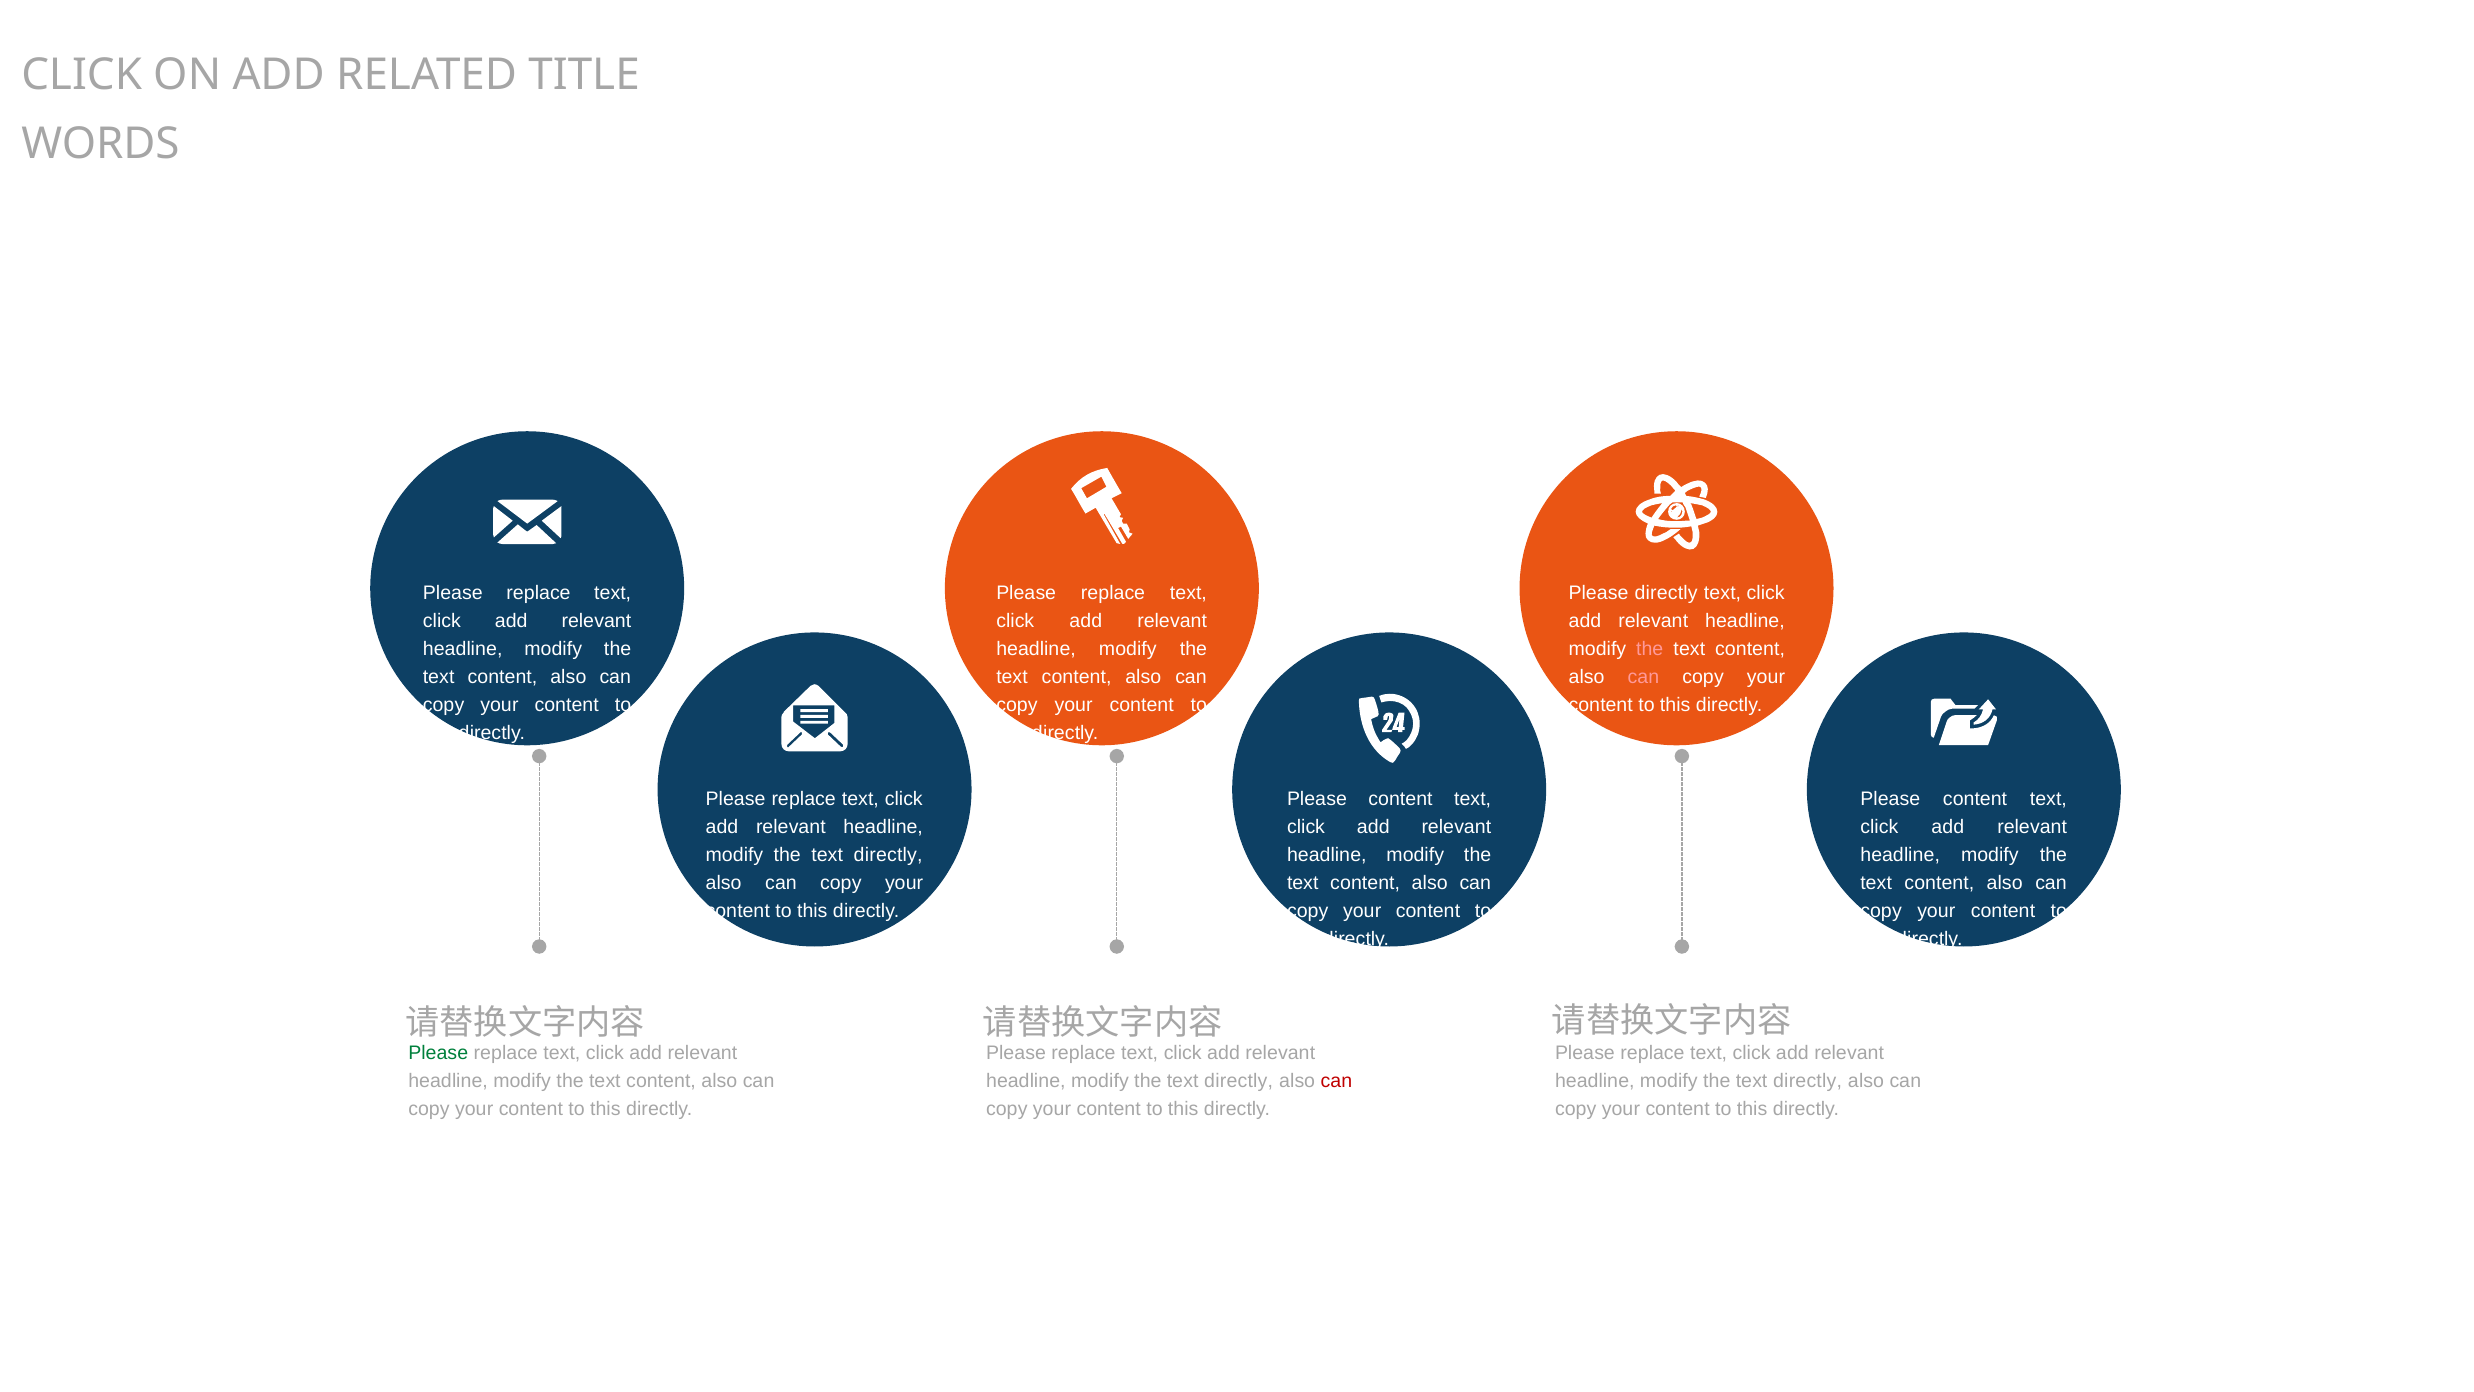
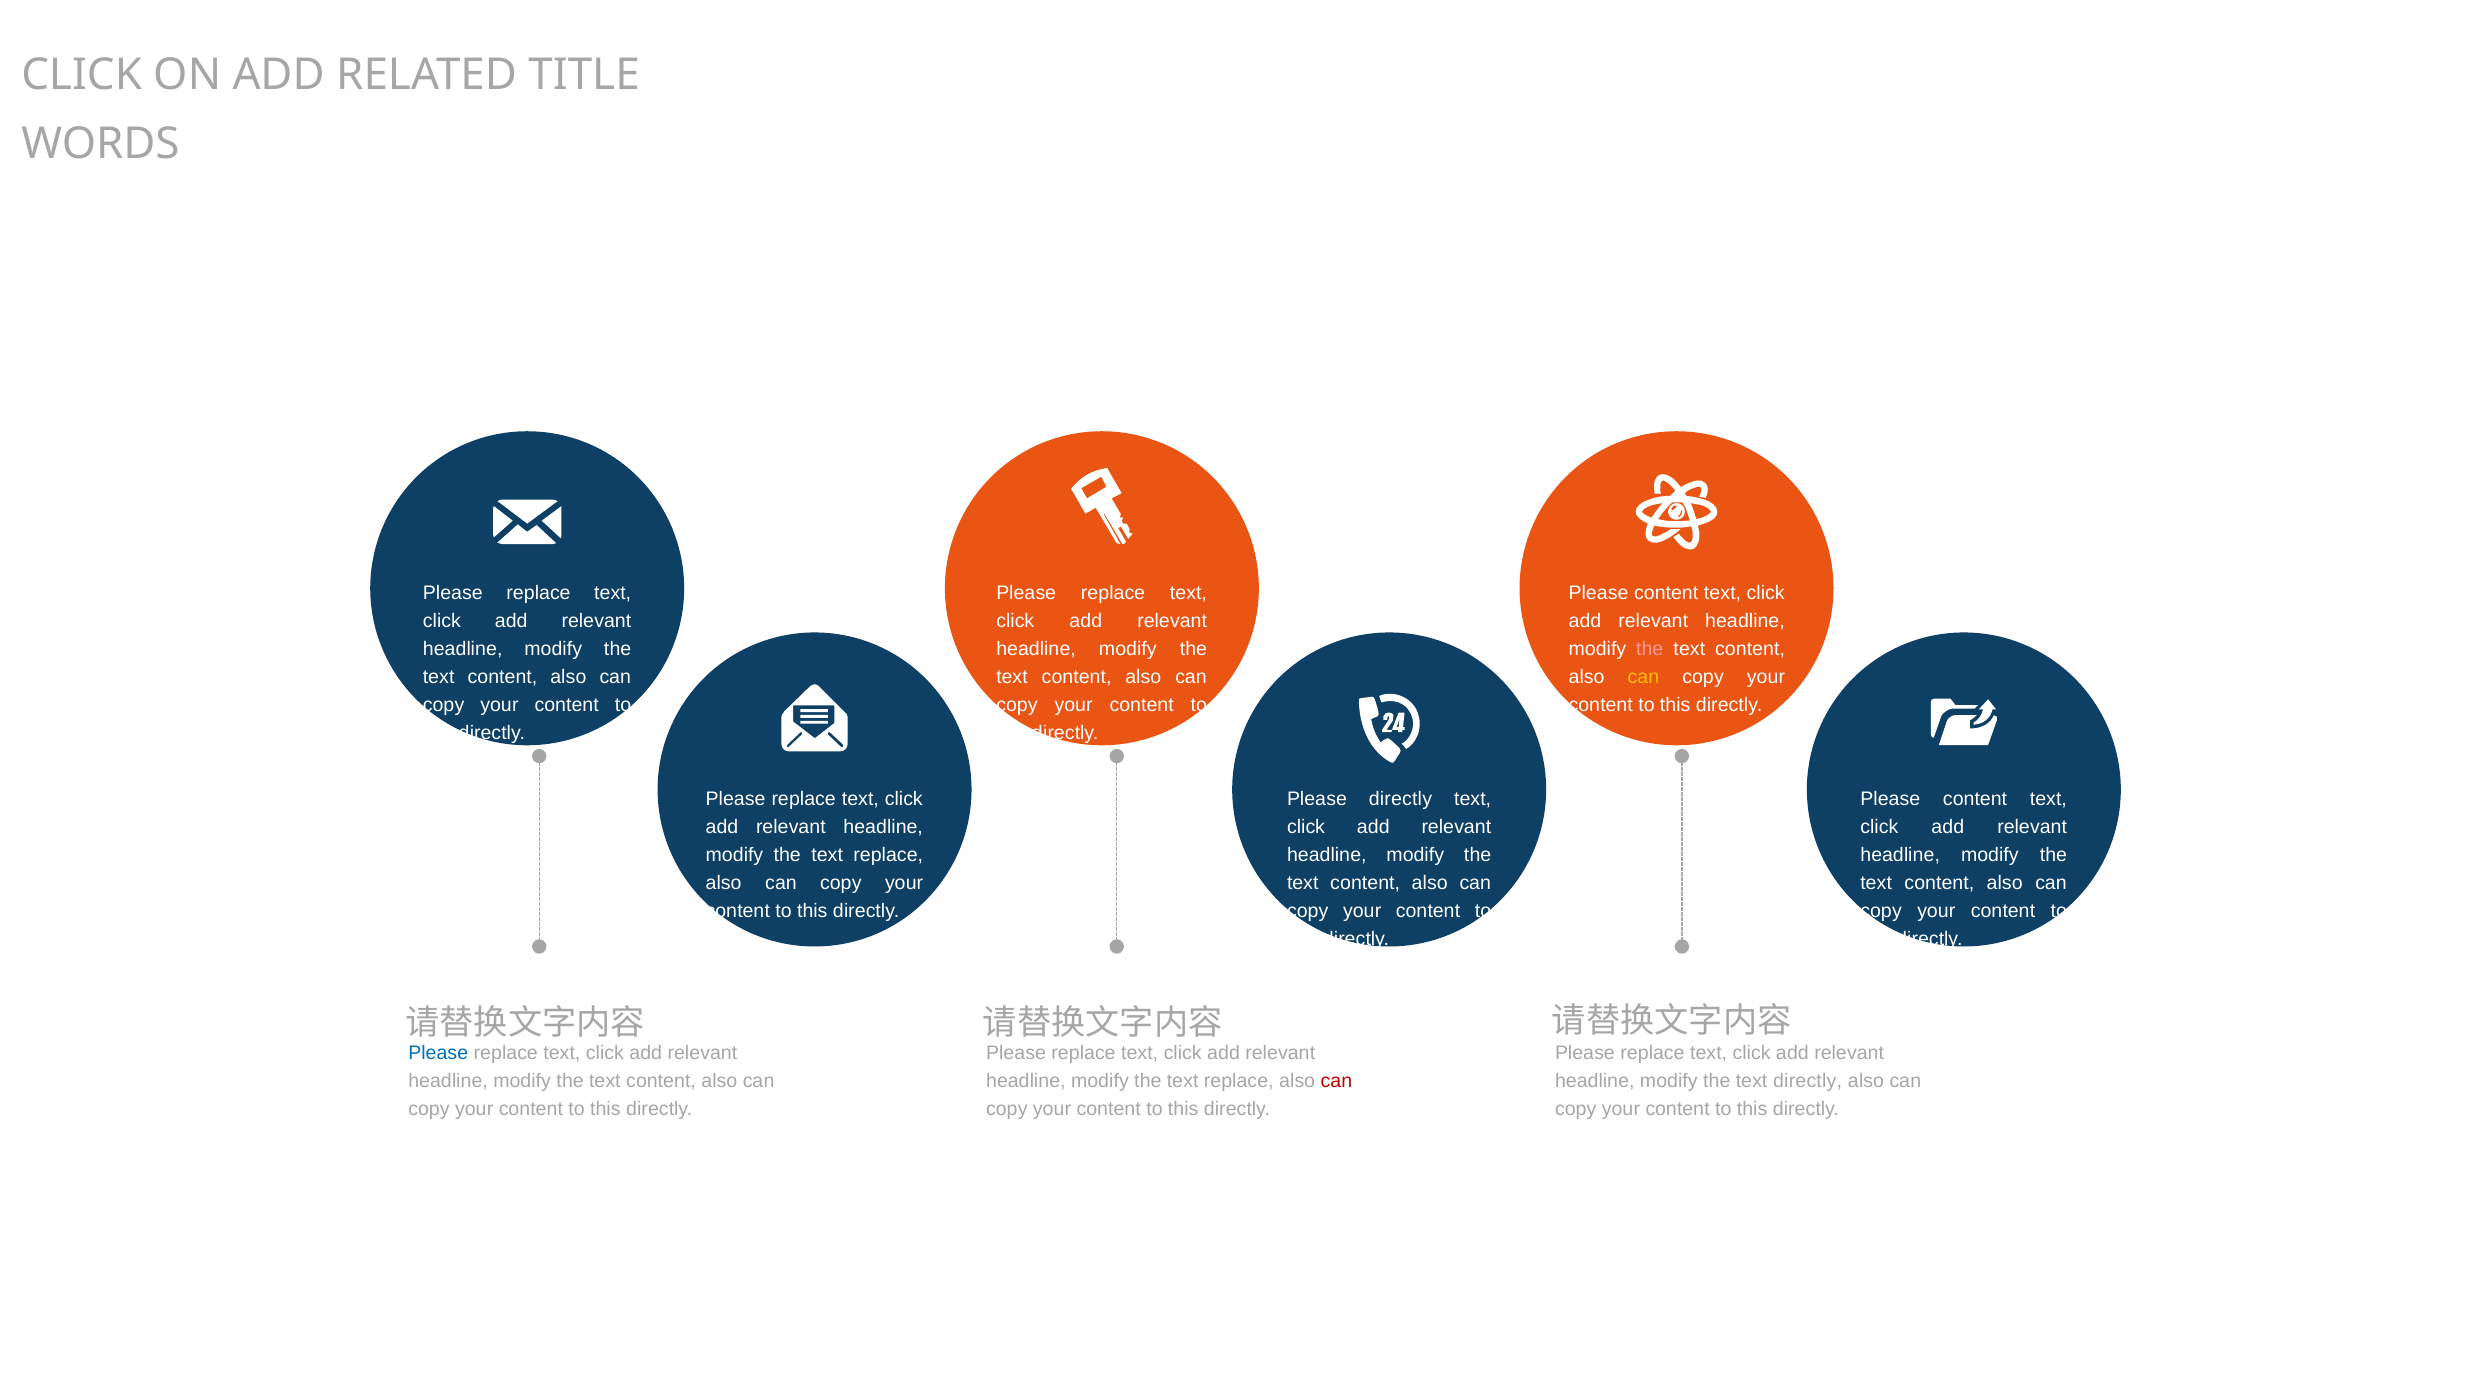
directly: directly -> content (1666, 593)
can colour: pink -> yellow (1643, 677)
content: content -> directly (1400, 799)
directly: directly -> replace (888, 855)
Please colour: green -> blue (438, 1052)
directly: directly -> replace (1239, 1080)
